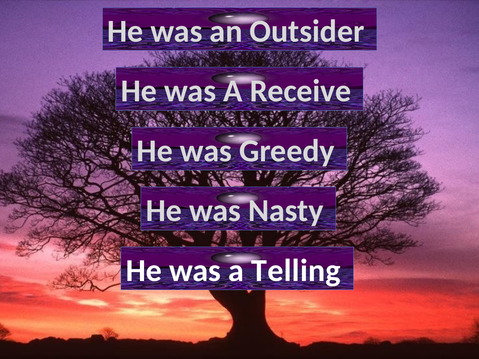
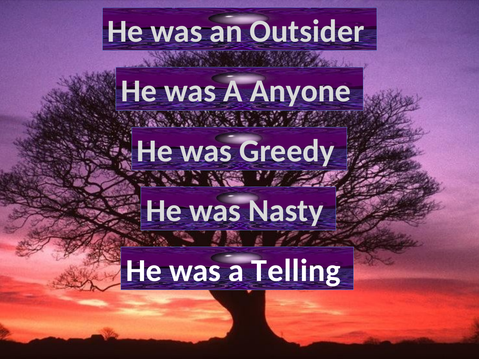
Receive: Receive -> Anyone (300, 91)
